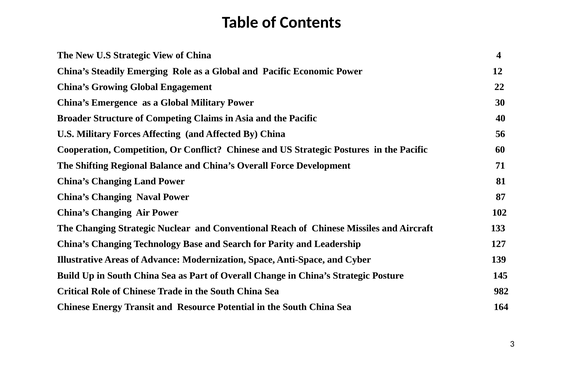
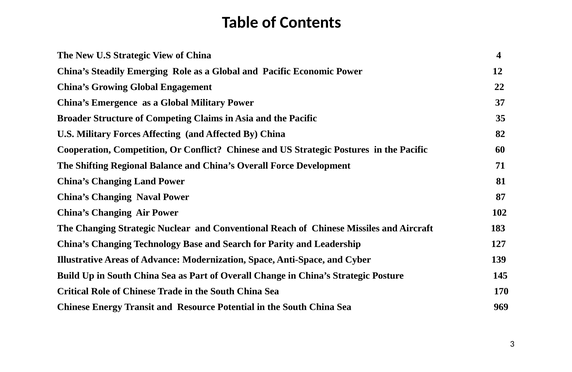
30: 30 -> 37 (500, 103)
40: 40 -> 35 (501, 118)
56: 56 -> 82 (500, 134)
133: 133 -> 183 (498, 228)
982: 982 -> 170 (501, 291)
164: 164 -> 969 (501, 307)
